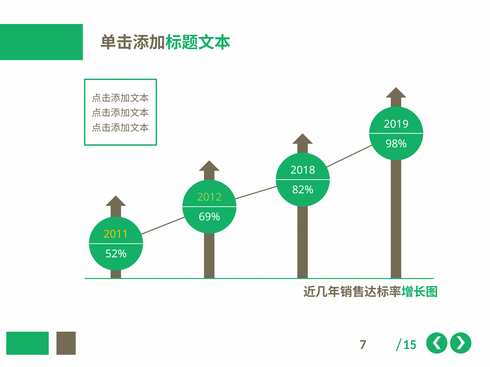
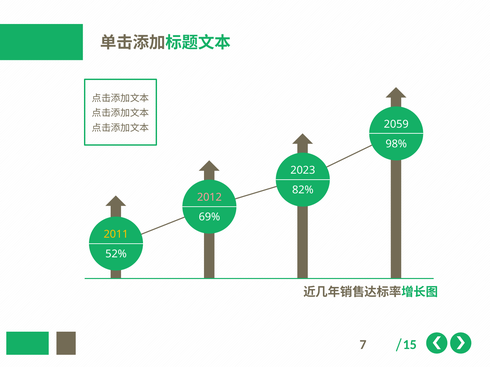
2019: 2019 -> 2059 (396, 124)
2018: 2018 -> 2023 (303, 171)
2012 colour: light green -> pink (209, 198)
